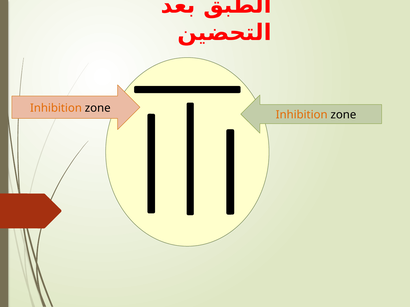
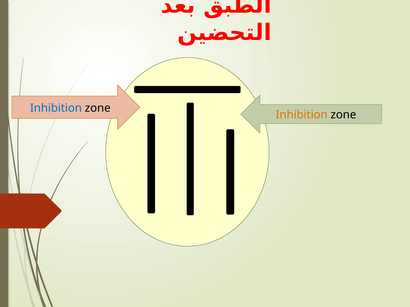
Inhibition colour: orange -> blue (56, 108)
